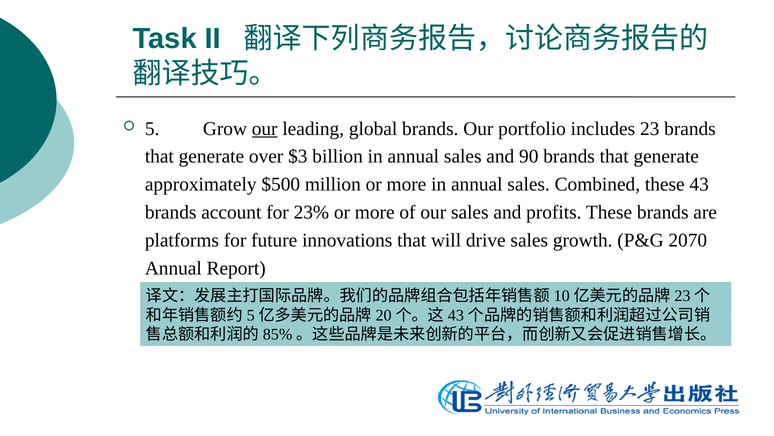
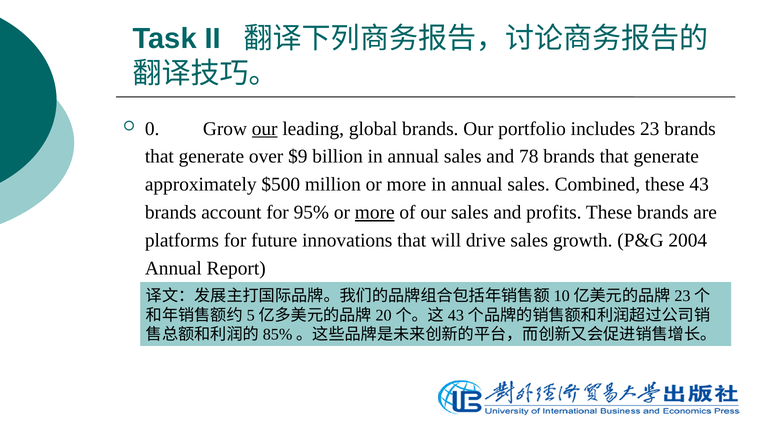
5: 5 -> 0 (152, 128)
$3: $3 -> $9 (298, 156)
90: 90 -> 78 (529, 156)
23%: 23% -> 95% (311, 212)
more underline: none -> present (375, 212)
2070: 2070 -> 2004 (688, 240)
